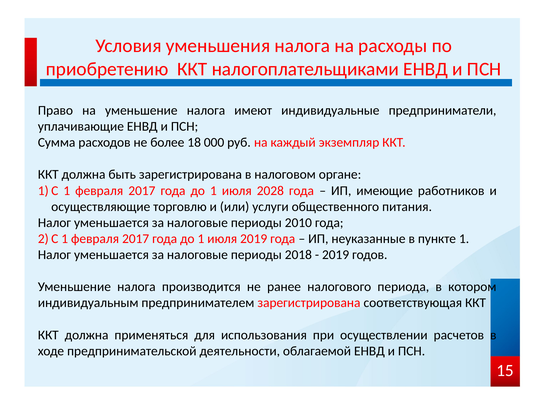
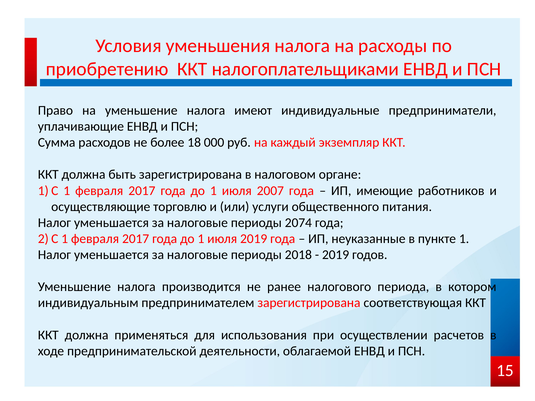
2028: 2028 -> 2007 (270, 191)
2010: 2010 -> 2074 (298, 223)
